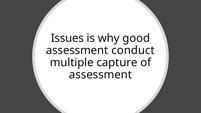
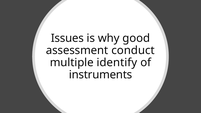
capture: capture -> identify (117, 63)
assessment: assessment -> instruments (101, 75)
